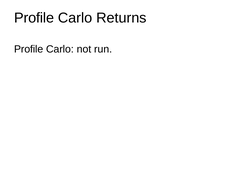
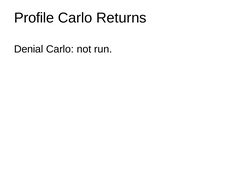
Profile: Profile -> Denial (29, 49)
